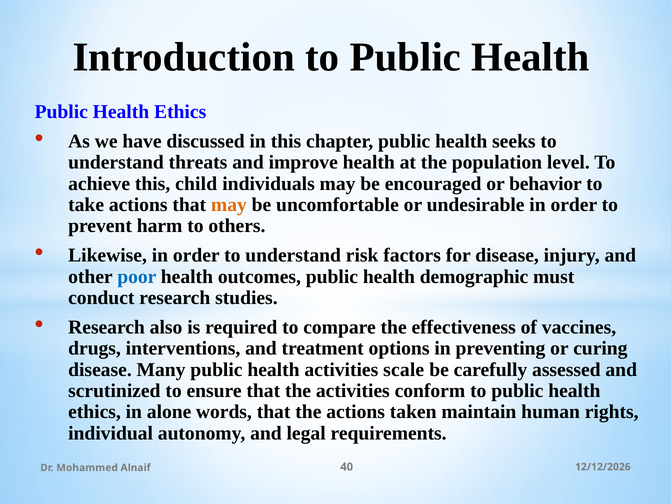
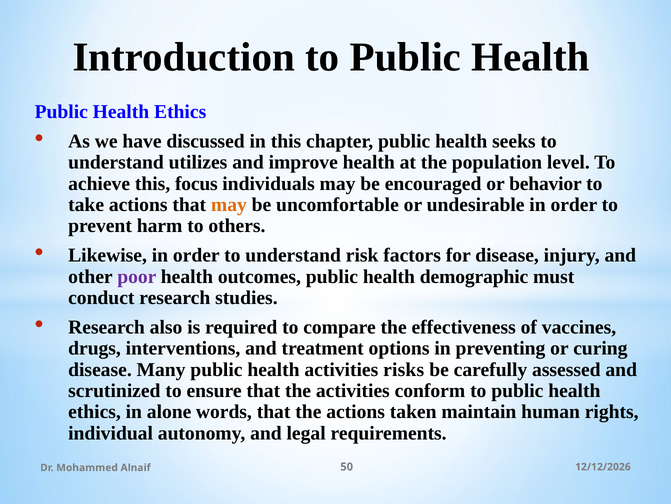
threats: threats -> utilizes (198, 162)
child: child -> focus (196, 183)
poor colour: blue -> purple (137, 276)
scale: scale -> risks (404, 369)
40: 40 -> 50 (347, 466)
